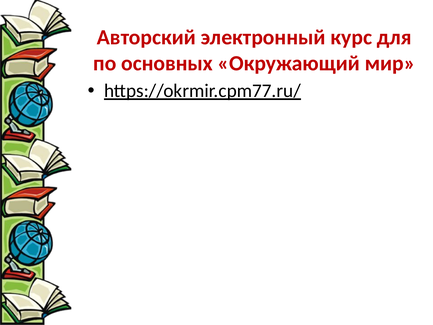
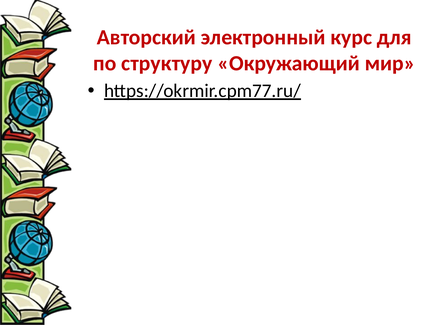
основных: основных -> структуру (167, 63)
